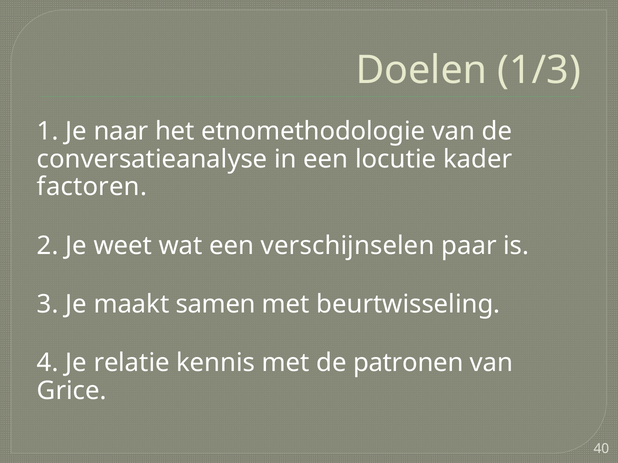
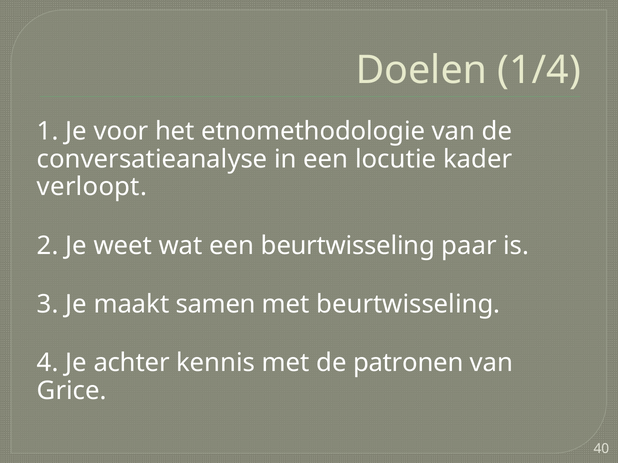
1/3: 1/3 -> 1/4 (539, 70)
naar: naar -> voor (121, 132)
factoren: factoren -> verloopt (92, 187)
een verschijnselen: verschijnselen -> beurtwisseling (348, 246)
relatie: relatie -> achter (132, 363)
